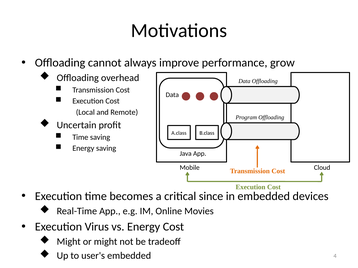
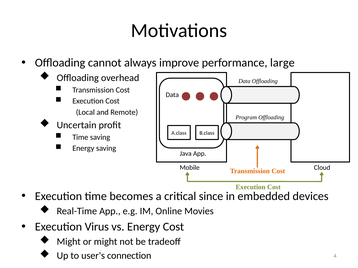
grow: grow -> large (282, 63)
user's embedded: embedded -> connection (129, 256)
